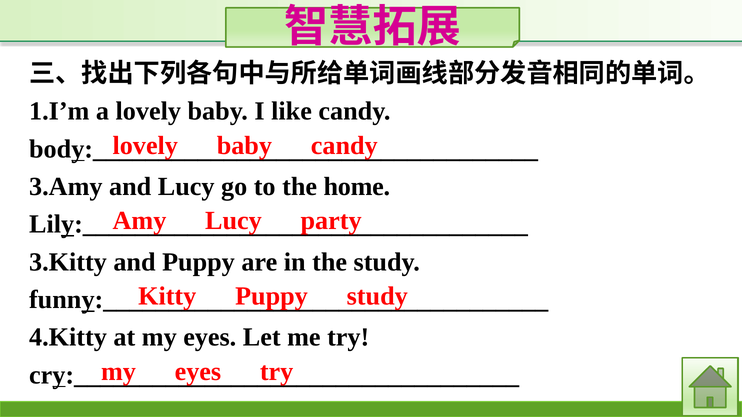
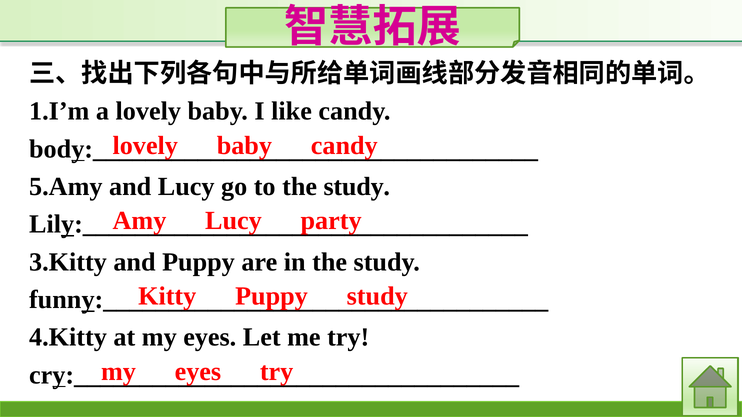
3.Amy: 3.Amy -> 5.Amy (66, 187)
to the home: home -> study (357, 187)
